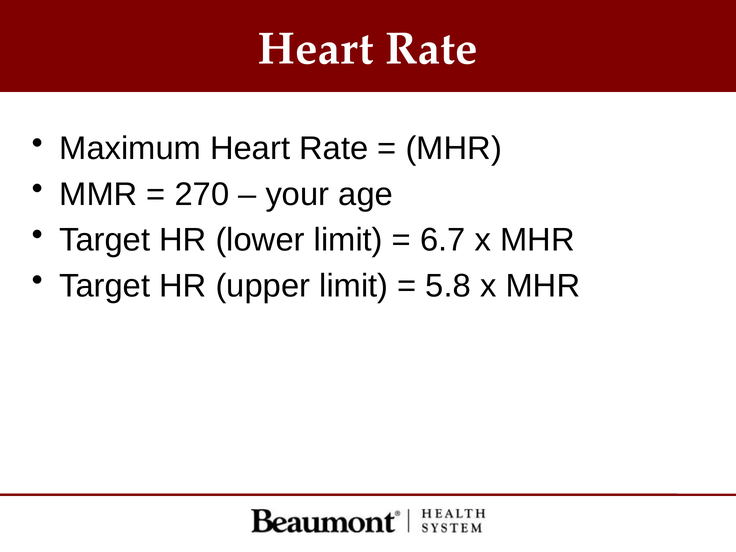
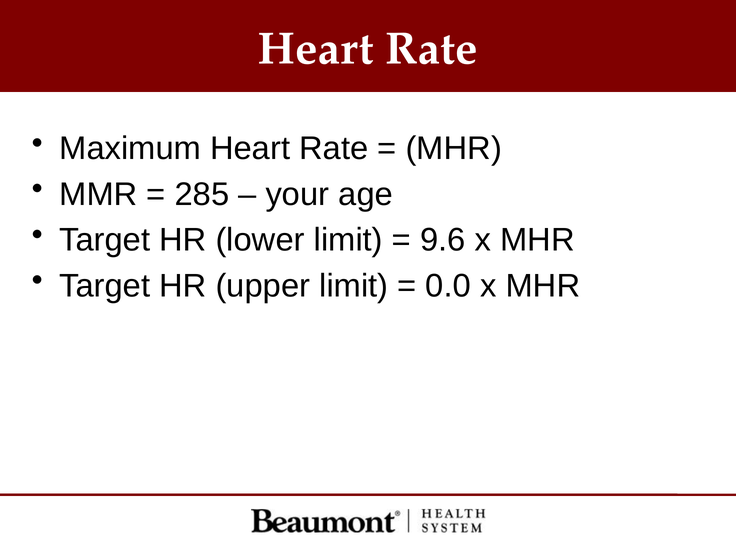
270: 270 -> 285 (202, 194)
6.7: 6.7 -> 9.6 (443, 240)
5.8: 5.8 -> 0.0 (448, 286)
